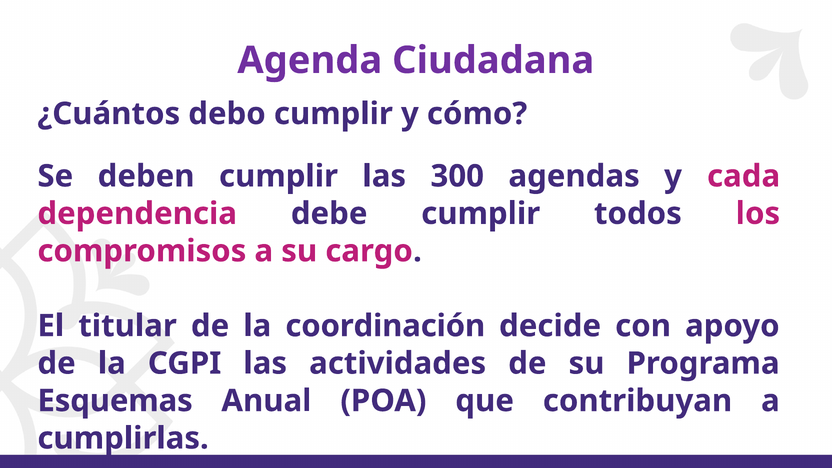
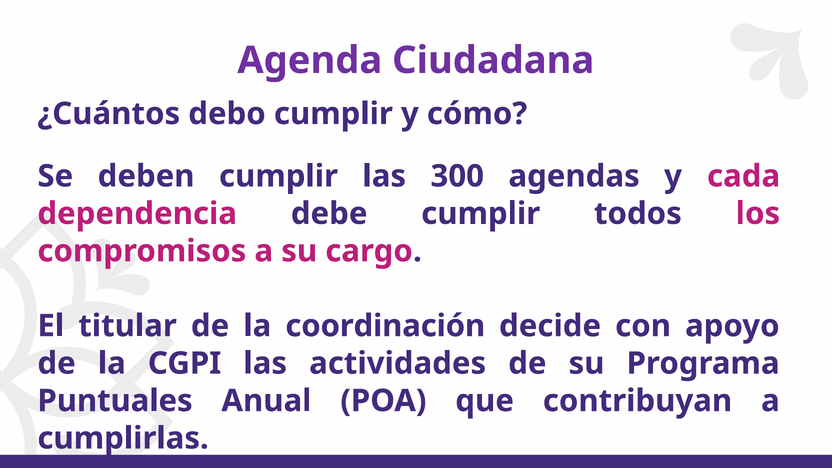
Esquemas: Esquemas -> Puntuales (115, 401)
